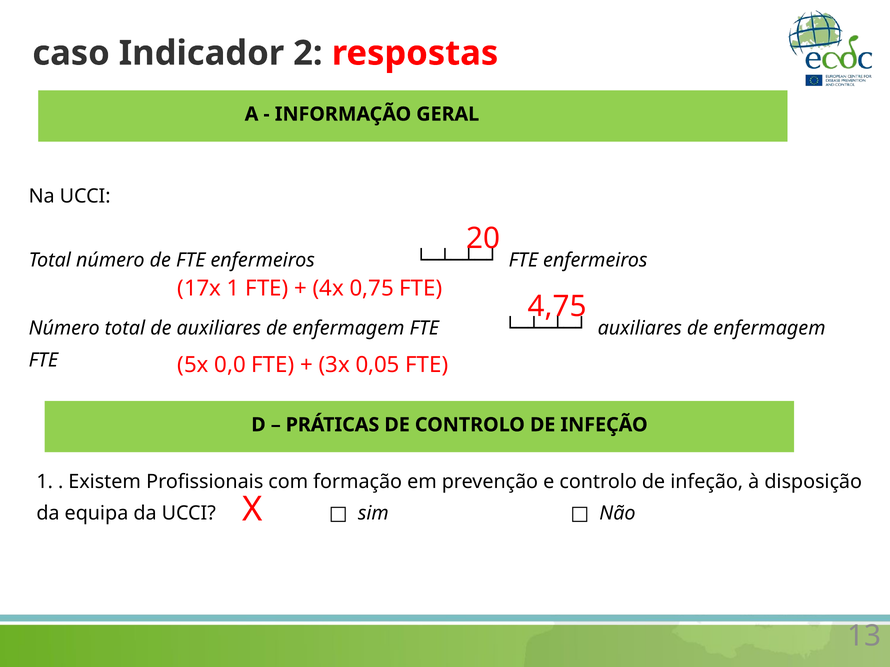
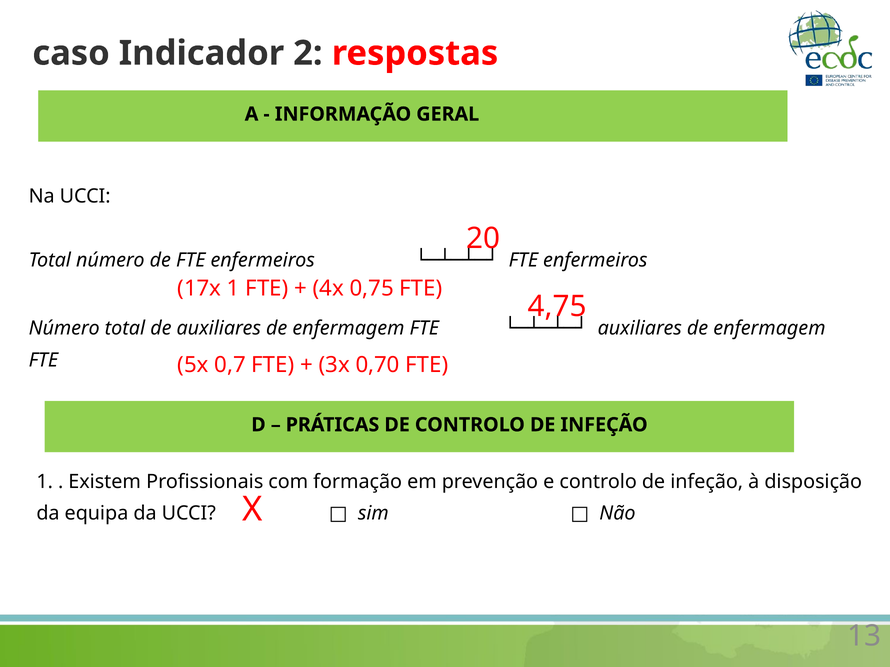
0,0: 0,0 -> 0,7 (230, 365)
0,05: 0,05 -> 0,70 (378, 365)
